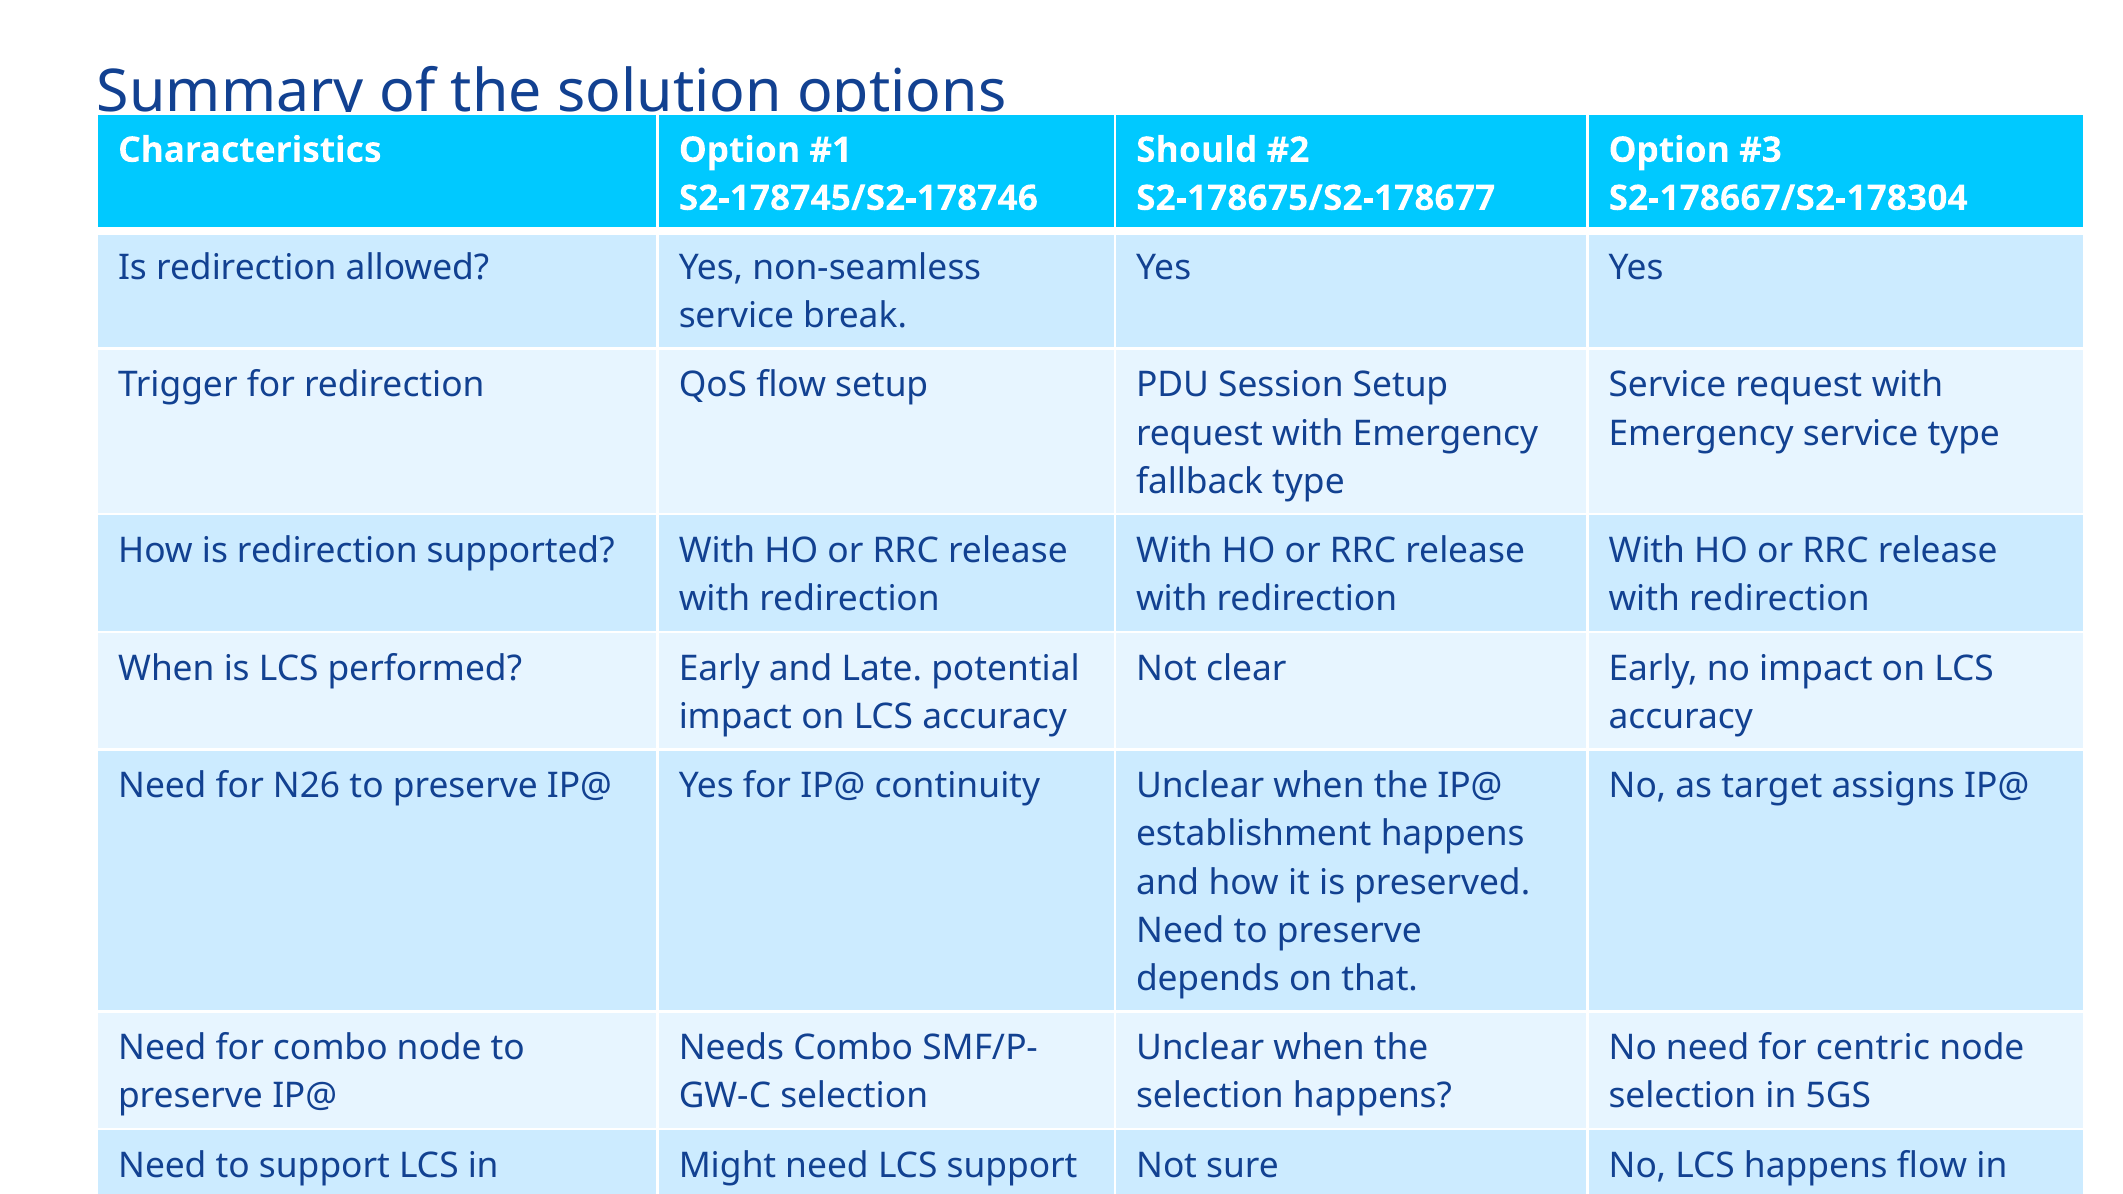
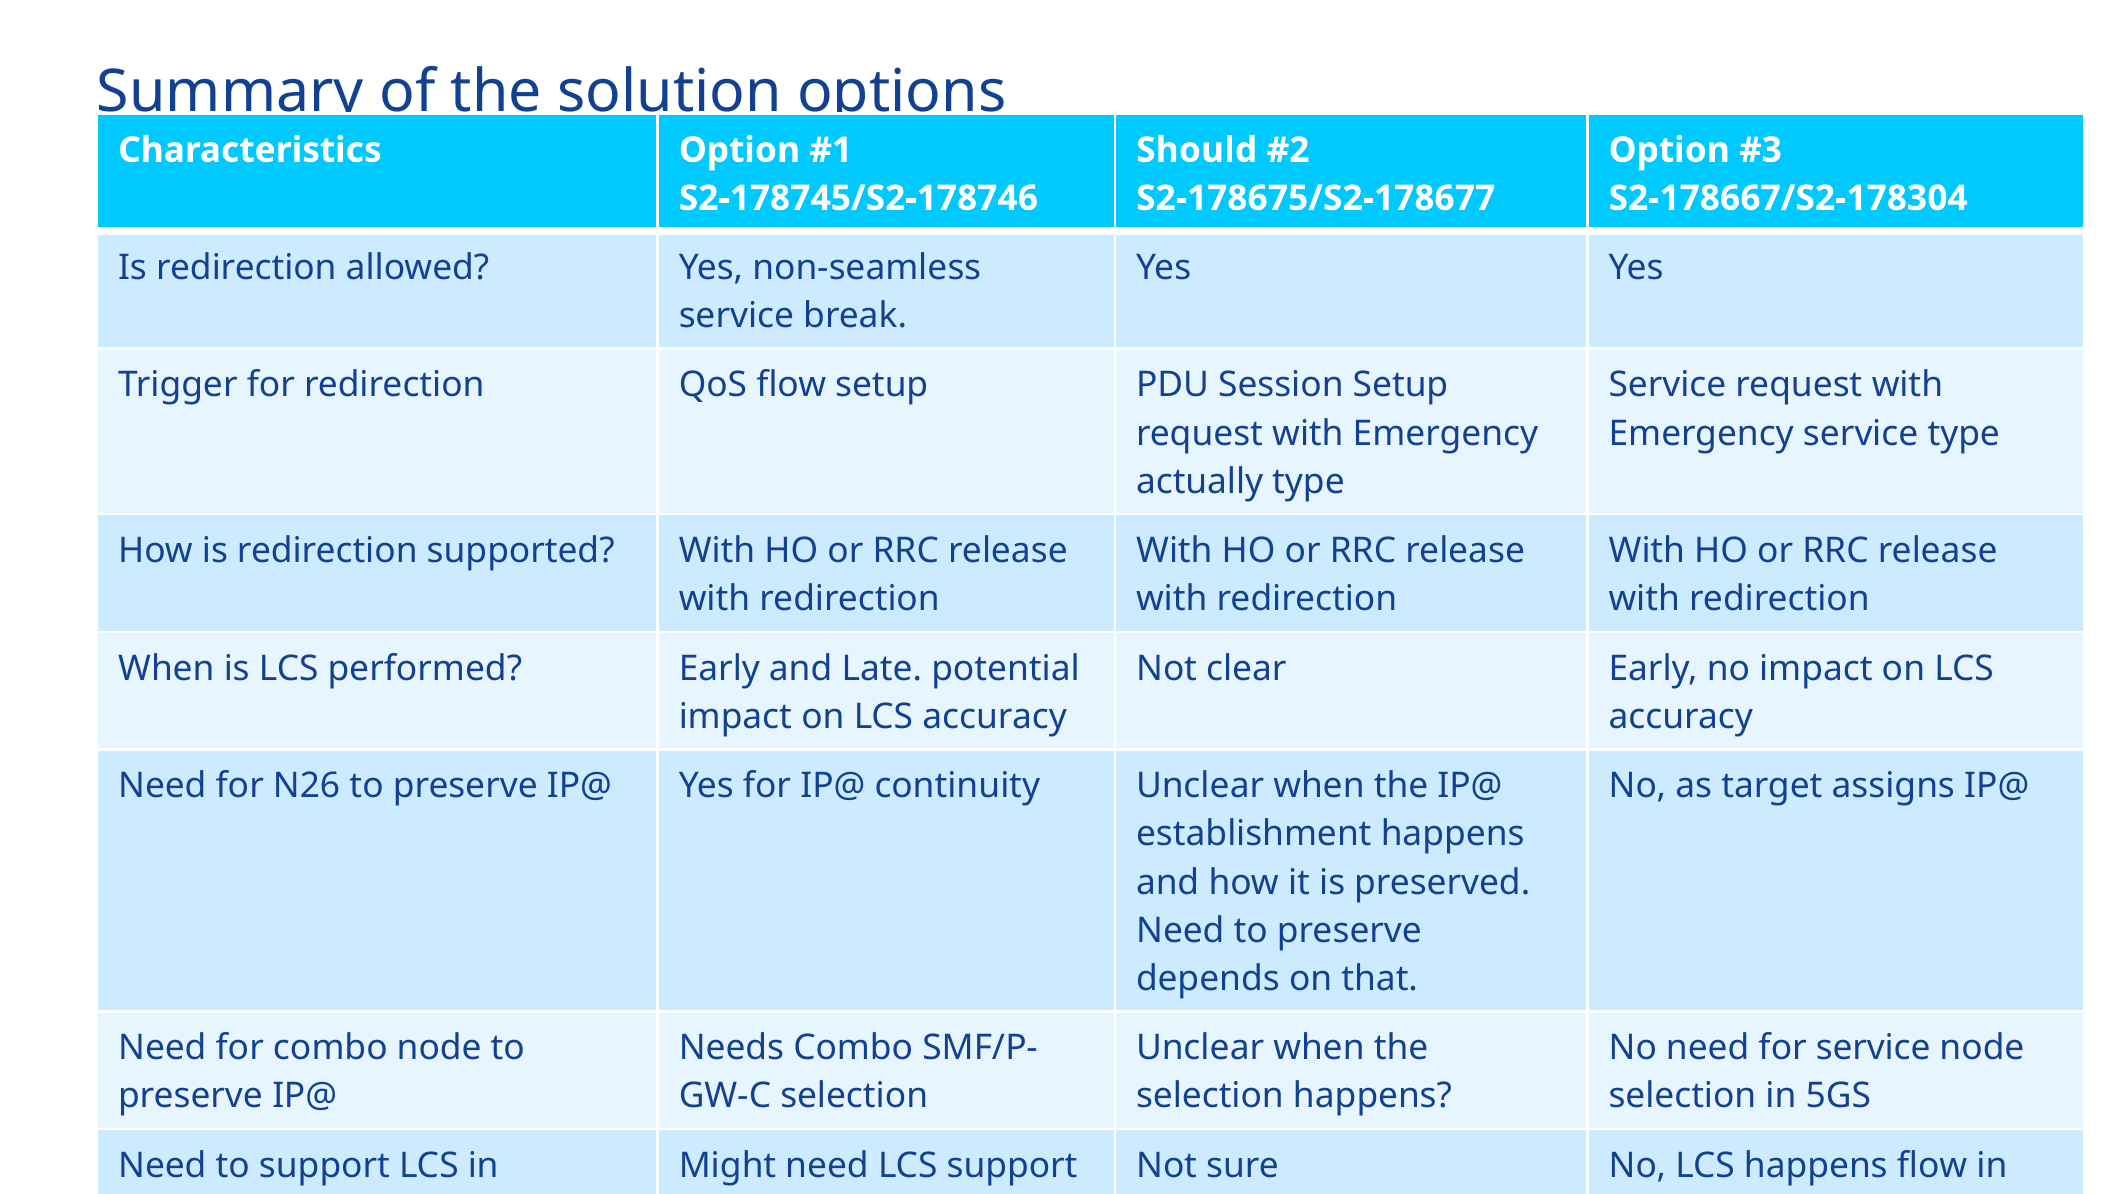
fallback: fallback -> actually (1200, 482)
for centric: centric -> service (1873, 1048)
